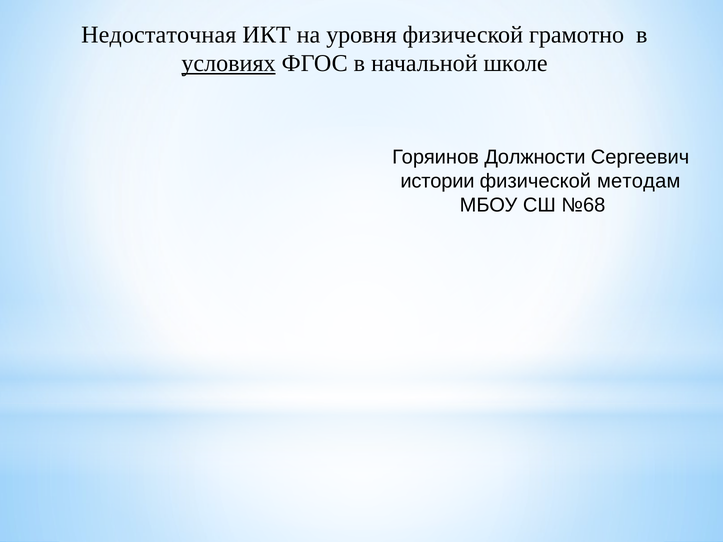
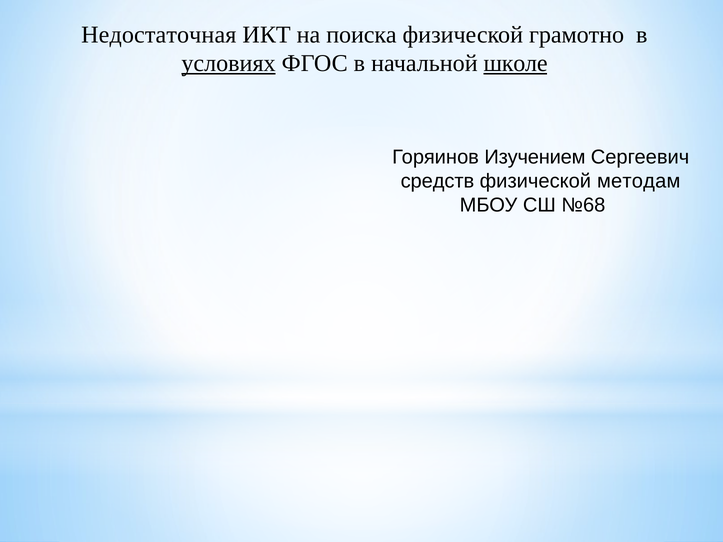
уровня: уровня -> поиска (361, 35)
школе underline: none -> present (516, 64)
Должности: Должности -> Изучением (535, 157)
истории: истории -> средств (437, 181)
